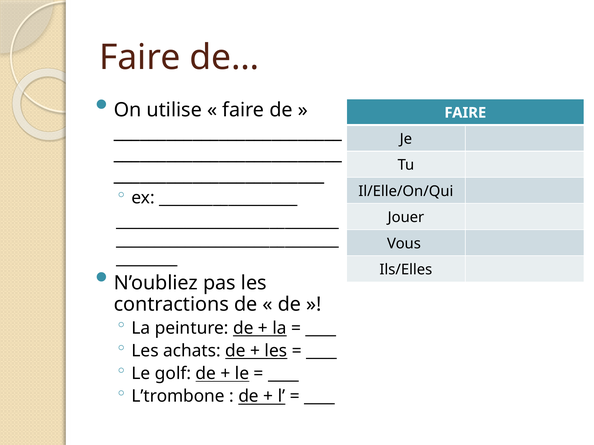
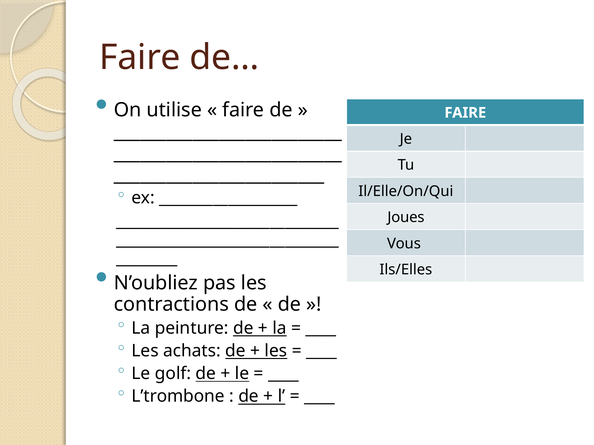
Jouer: Jouer -> Joues (406, 218)
